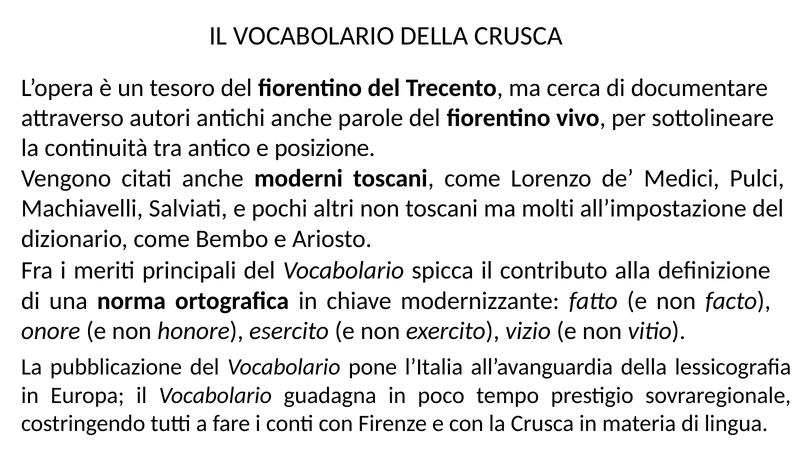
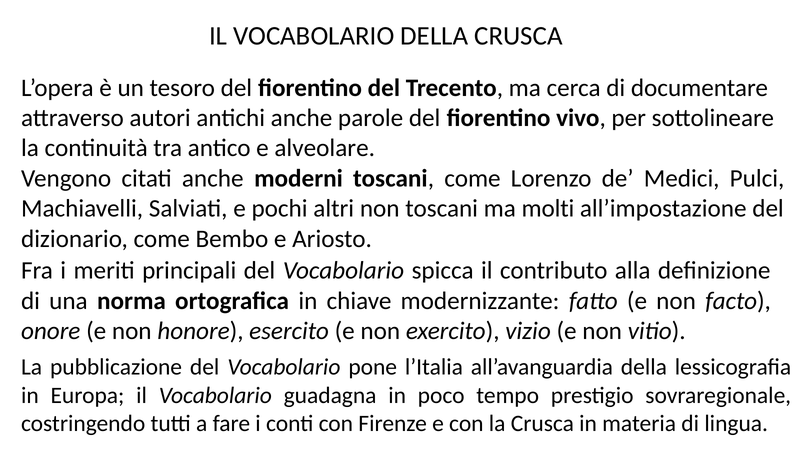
posizione: posizione -> alveolare (325, 148)
